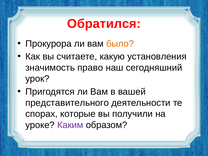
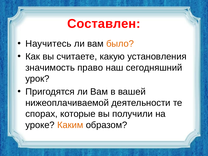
Обратился: Обратился -> Составлен (104, 24)
Прокурора: Прокурора -> Научитесь (48, 44)
представительного: представительного -> нижеоплачиваемой (67, 103)
Каким colour: purple -> orange (70, 125)
